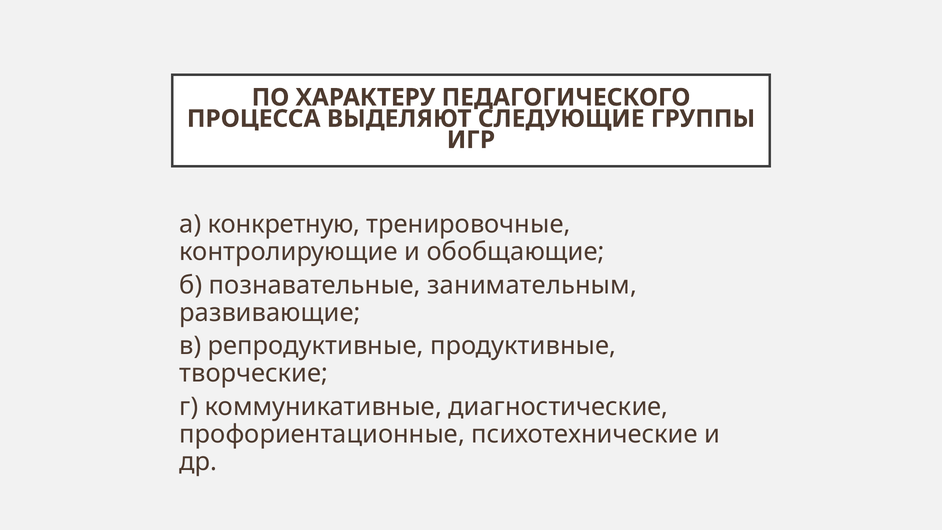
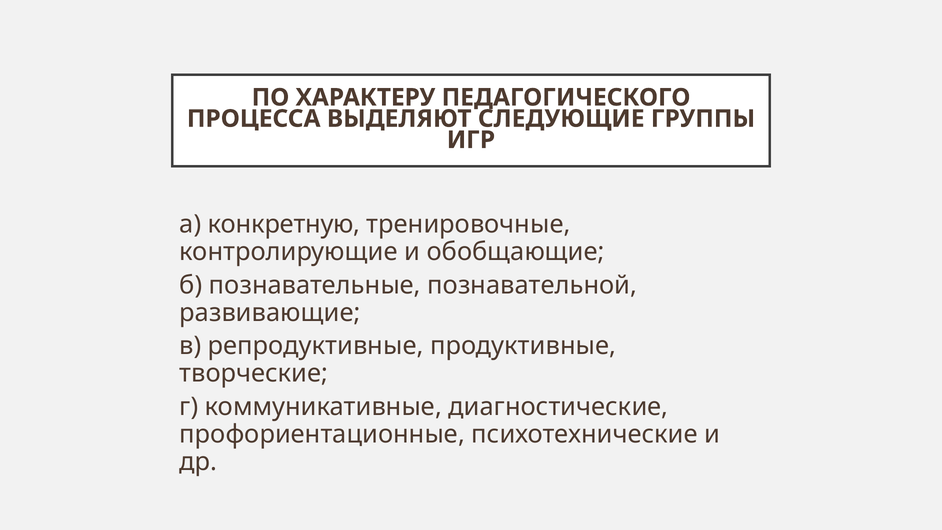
занимательным: занимательным -> познавательной (532, 285)
